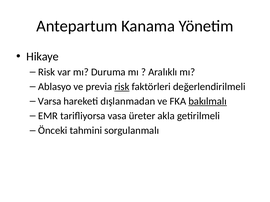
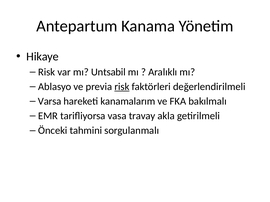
Duruma: Duruma -> Untsabil (108, 72)
dışlanmadan: dışlanmadan -> kanamalarım (128, 101)
bakılmalı underline: present -> none (208, 101)
üreter: üreter -> travay (142, 116)
